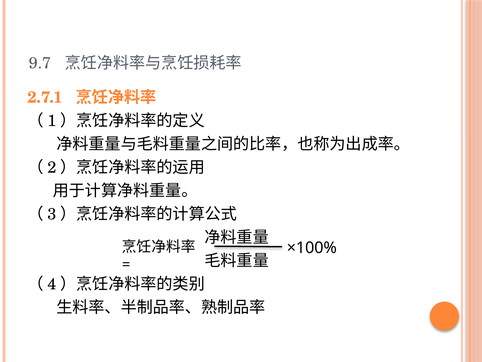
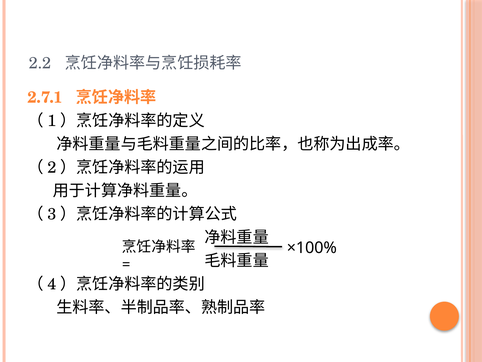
9.7: 9.7 -> 2.2 (40, 63)
